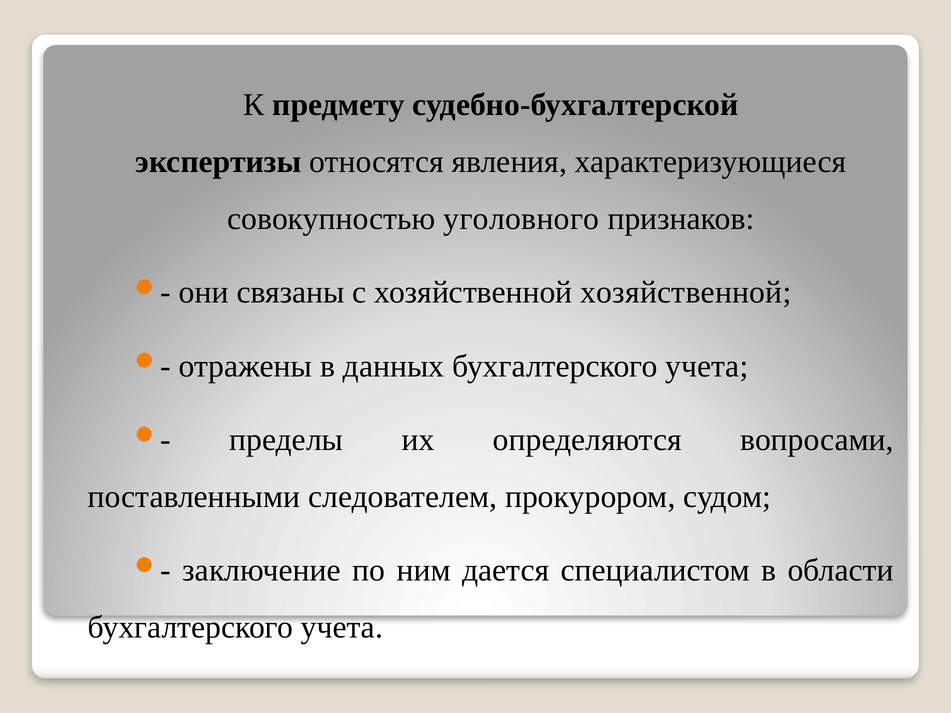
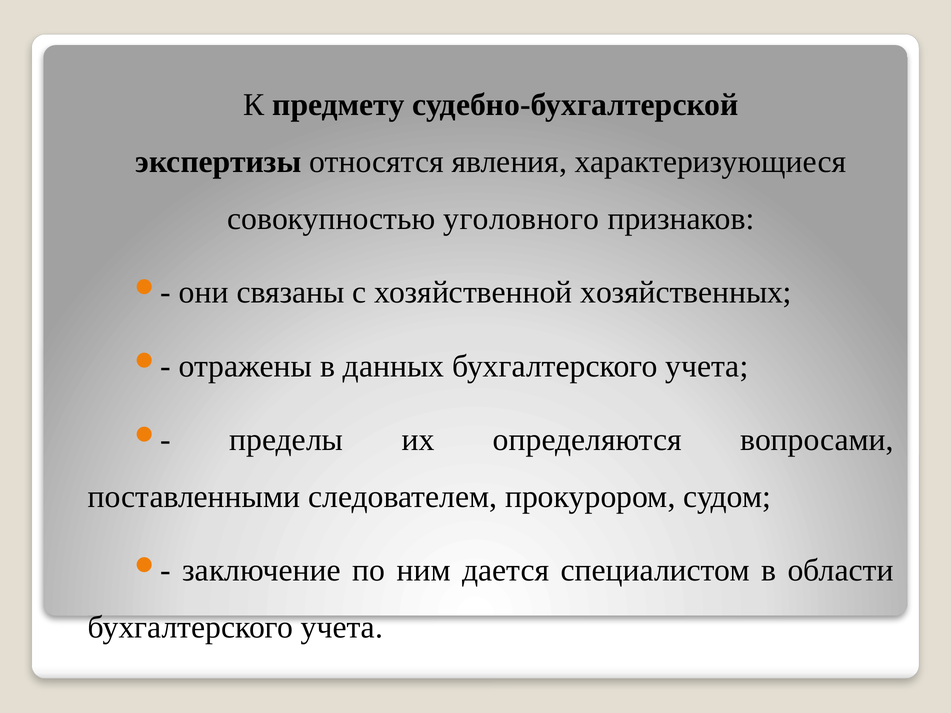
хозяйственной хозяйственной: хозяйственной -> хозяйственных (686, 293)
